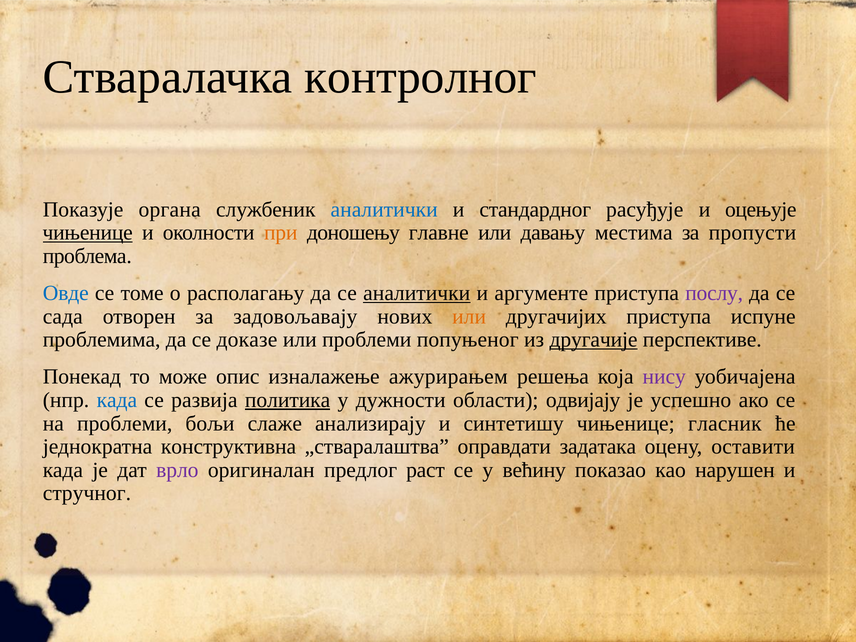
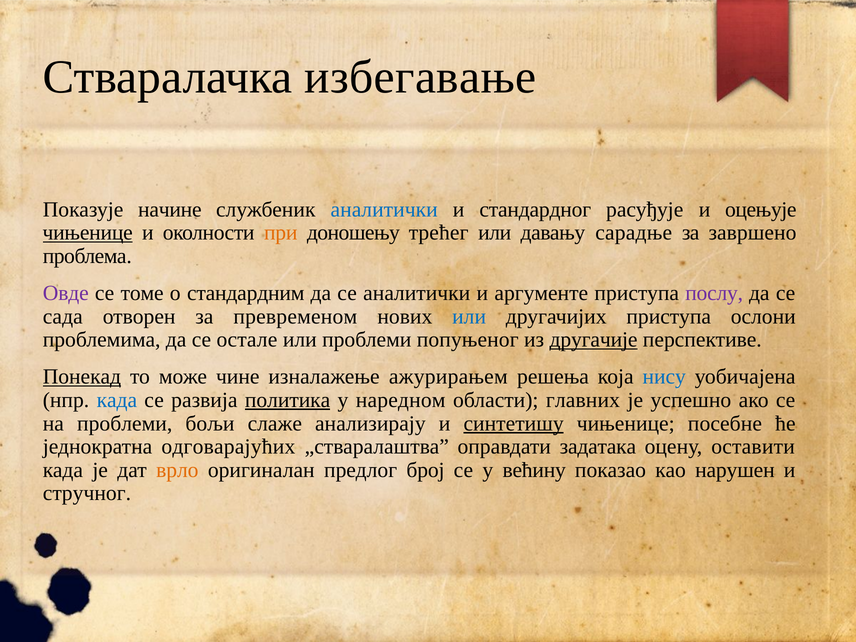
контролног: контролног -> избегавање (420, 77)
органа: органа -> начине (170, 209)
главне: главне -> трећег (439, 233)
местима: местима -> сарадње (634, 233)
пропусти: пропусти -> завршено (752, 233)
Овде colour: blue -> purple (66, 293)
располагању: располагању -> стандардним (246, 293)
аналитички underline: present -> none (417, 293)
задовољавају: задовољавају -> превременом (295, 316)
или colour: orange -> blue (469, 316)
испуне: испуне -> ослони (763, 316)
доказе: доказе -> остале (247, 340)
Понекад underline: none -> present (82, 377)
опис: опис -> чине (238, 377)
нису colour: purple -> blue (664, 377)
дужности: дужности -> наредном (401, 400)
одвијају: одвијају -> главних (583, 400)
синтетишу underline: none -> present (514, 423)
гласник: гласник -> посебне (725, 423)
конструктивна: конструктивна -> одговарајућих (228, 447)
врло colour: purple -> orange (177, 470)
раст: раст -> број (425, 470)
